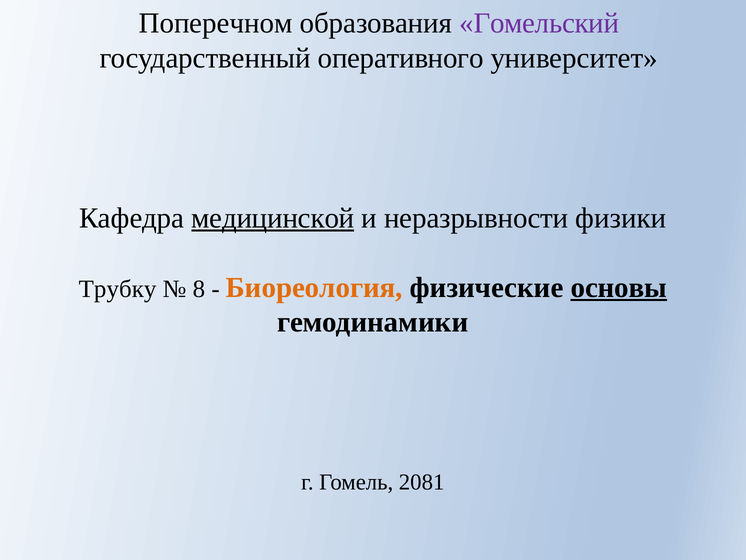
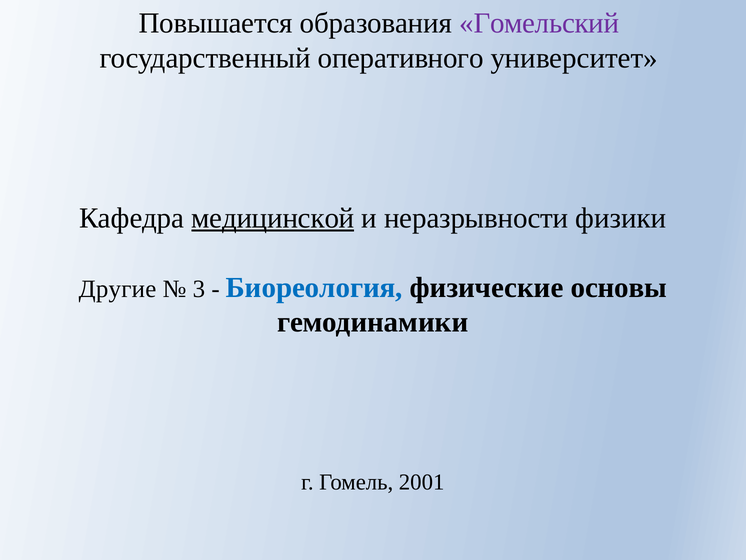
Поперечном: Поперечном -> Повышается (216, 23)
Трубку: Трубку -> Другие (117, 289)
8: 8 -> 3 (199, 289)
Биореология colour: orange -> blue (314, 287)
основы underline: present -> none (619, 287)
2081: 2081 -> 2001 (422, 482)
